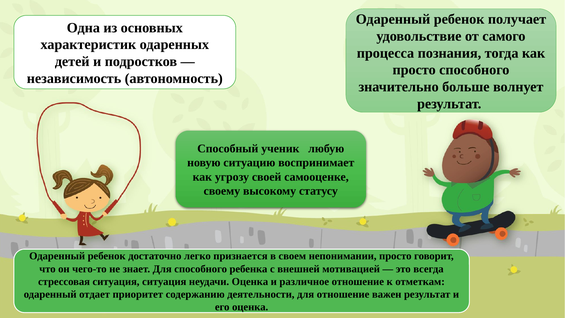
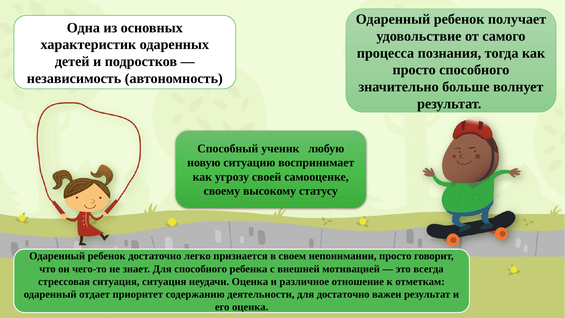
для отношение: отношение -> достаточно (343, 294)
